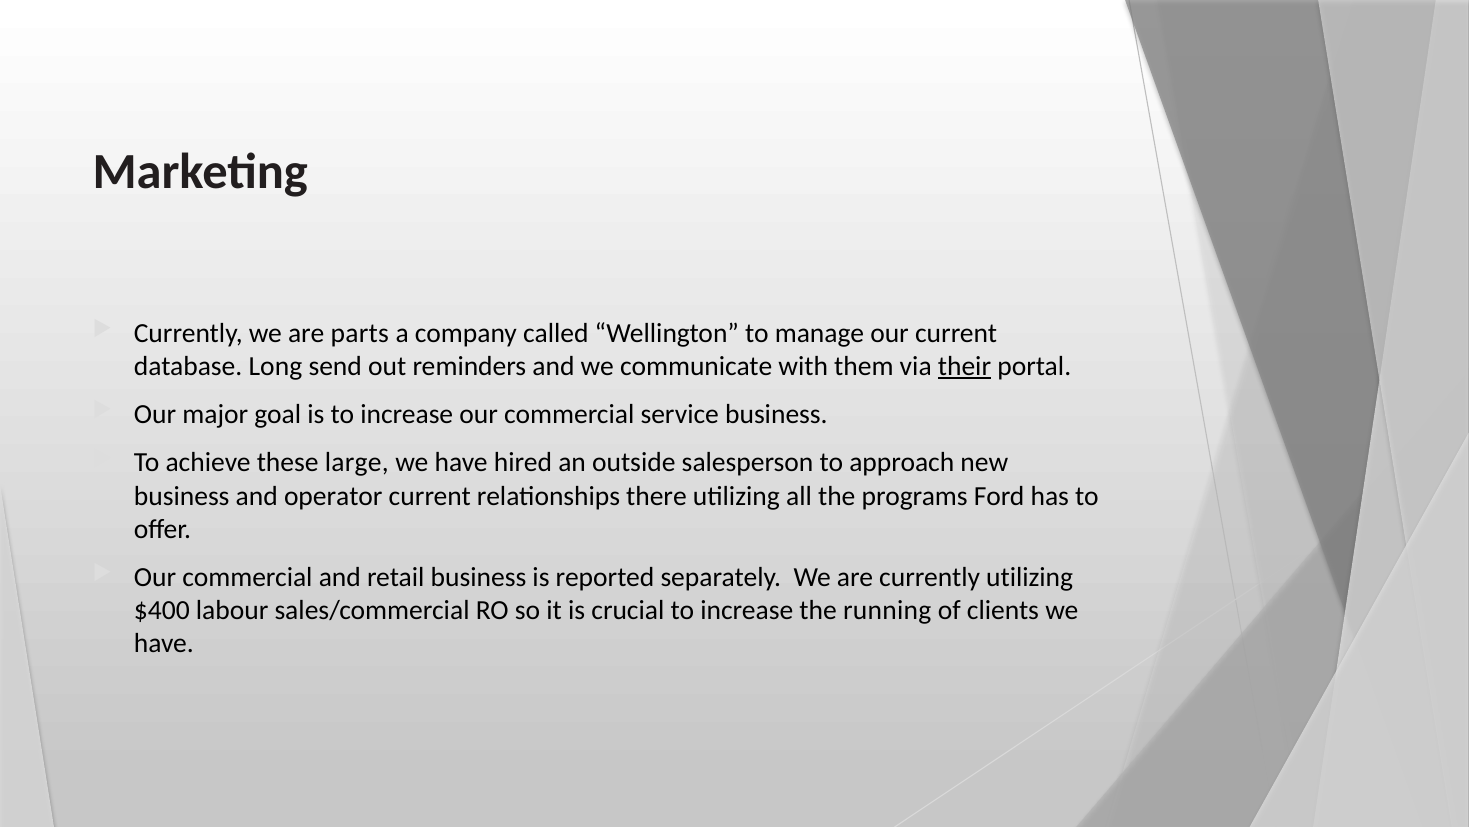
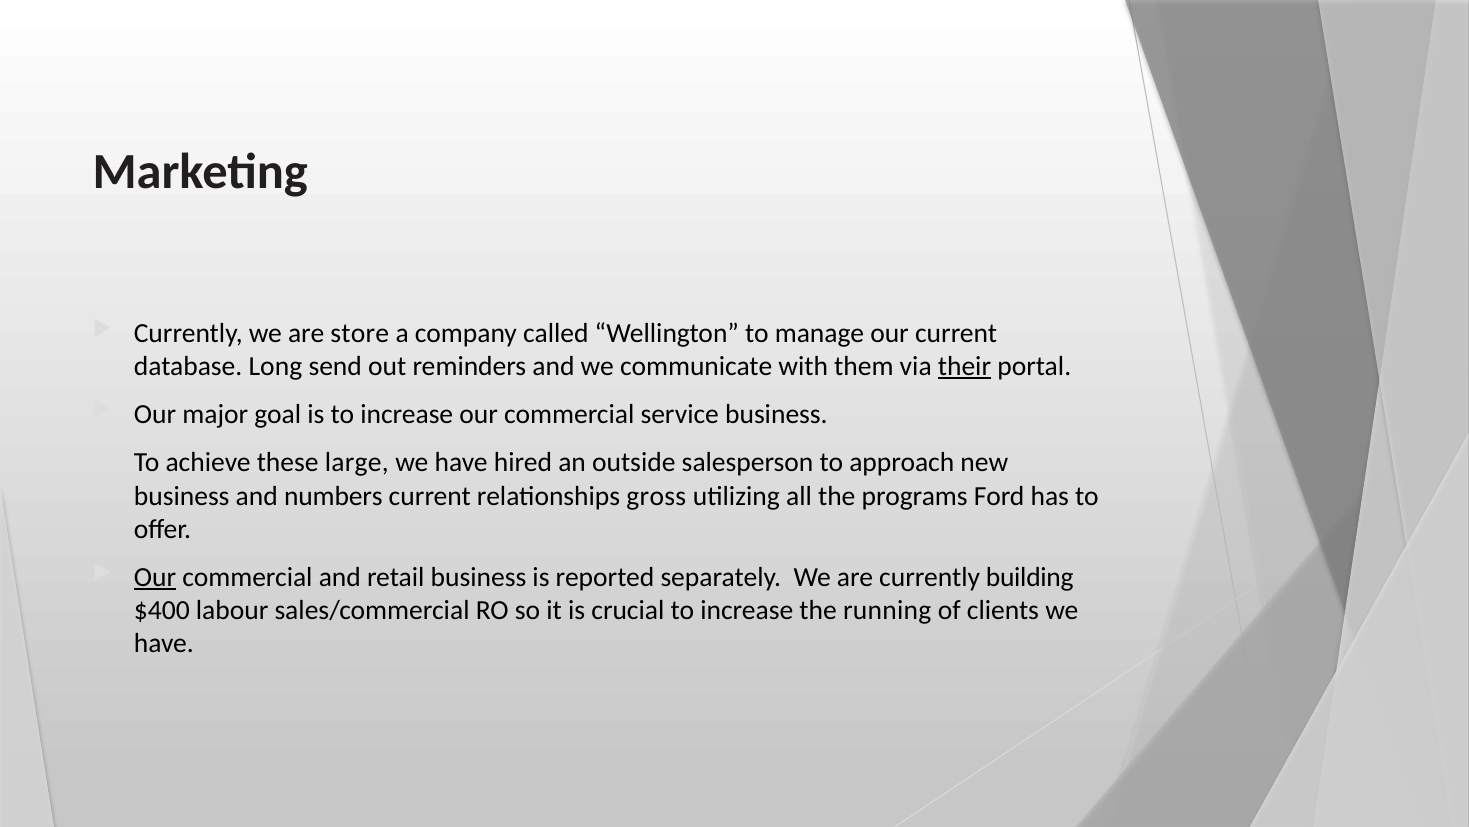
parts: parts -> store (360, 333)
operator: operator -> numbers (333, 495)
there: there -> gross (656, 495)
Our underline: none -> present (155, 577)
currently utilizing: utilizing -> building (1030, 577)
